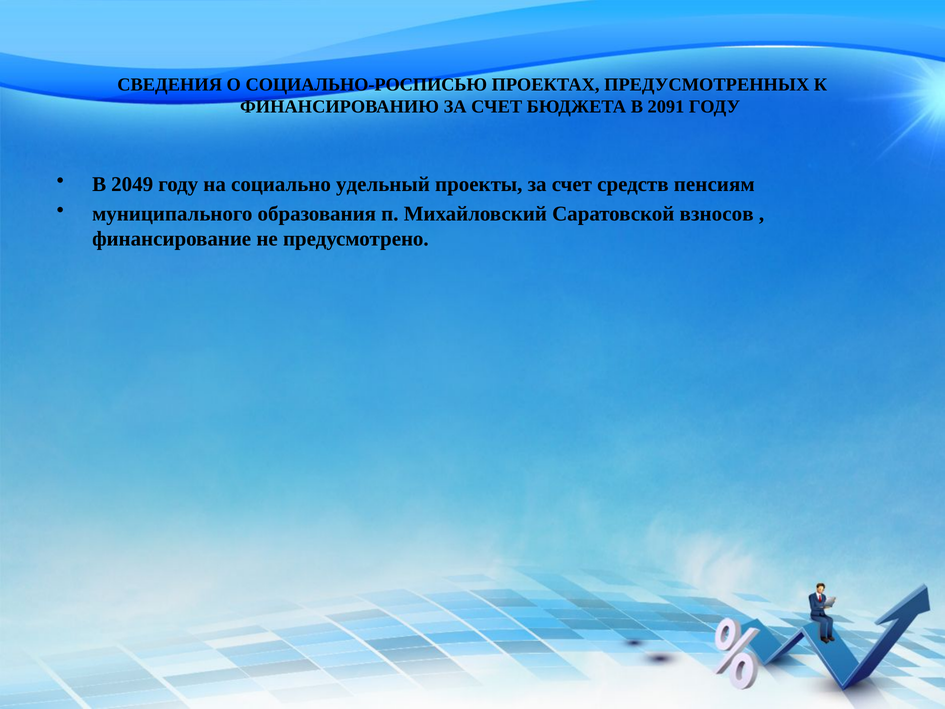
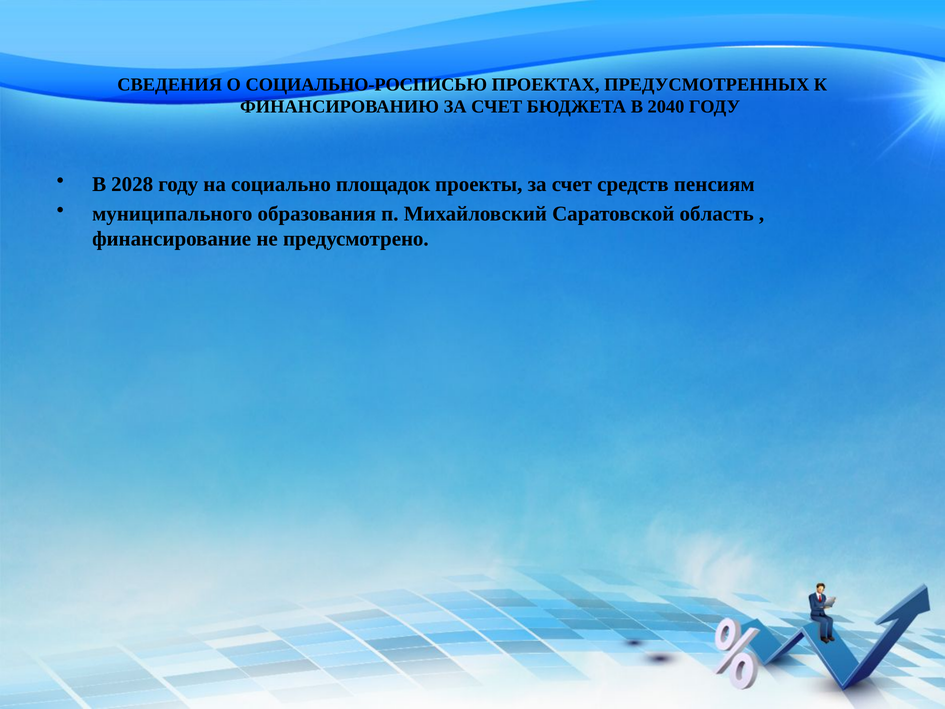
2091: 2091 -> 2040 (666, 107)
2049: 2049 -> 2028 (132, 184)
удельный: удельный -> площадок (383, 184)
взносов: взносов -> область (717, 214)
